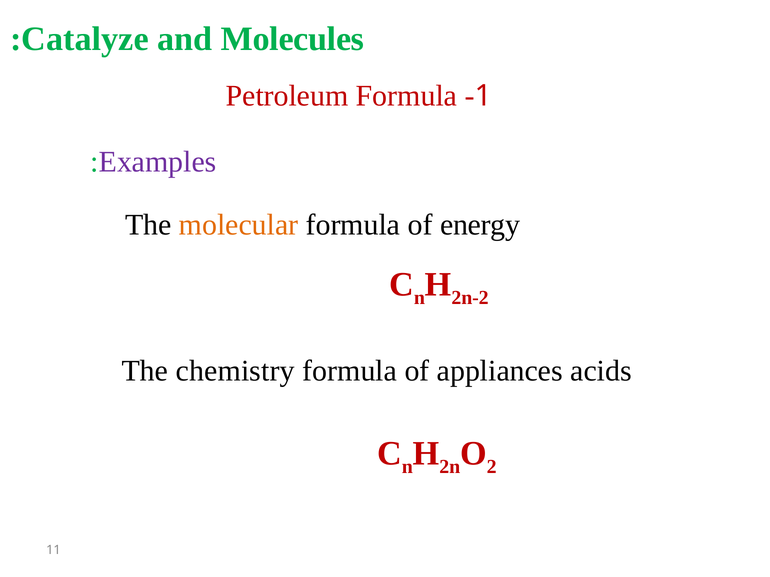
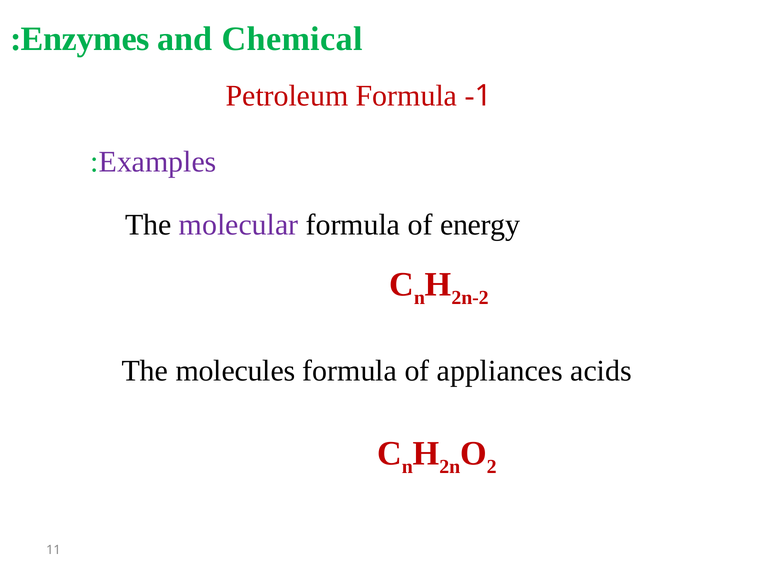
Catalyze: Catalyze -> Enzymes (85, 39)
Molecules: Molecules -> Chemical (292, 39)
molecular colour: orange -> purple (239, 225)
chemistry: chemistry -> molecules (235, 371)
